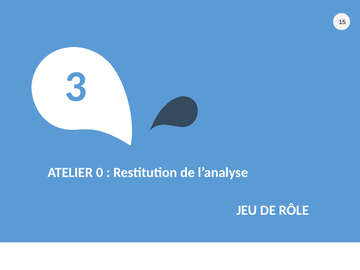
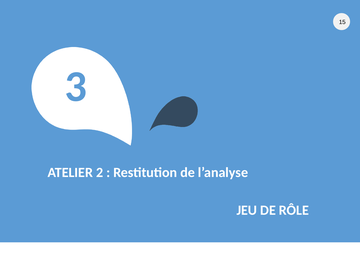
0: 0 -> 2 (100, 173)
